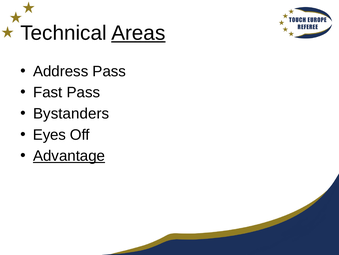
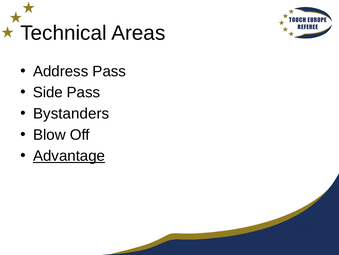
Areas underline: present -> none (138, 33)
Fast: Fast -> Side (48, 92)
Eyes: Eyes -> Blow (49, 134)
